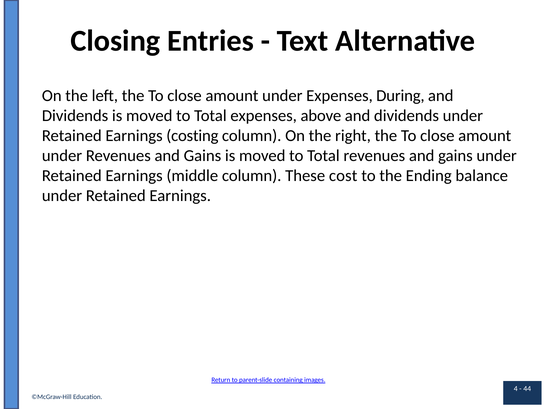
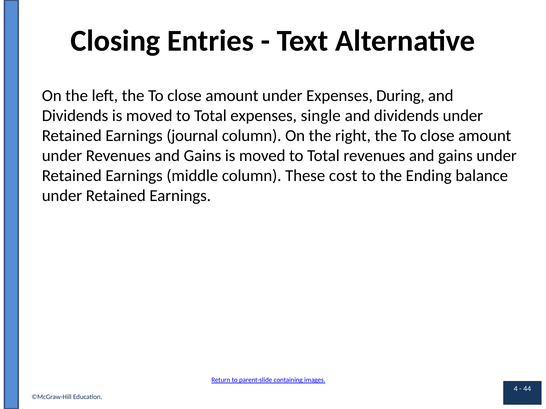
above: above -> single (321, 116)
costing: costing -> journal (192, 136)
